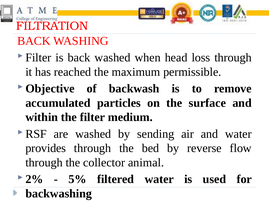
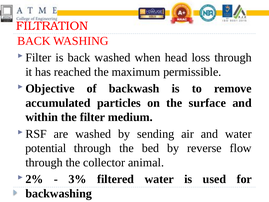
provides: provides -> potential (46, 148)
5%: 5% -> 3% (77, 179)
